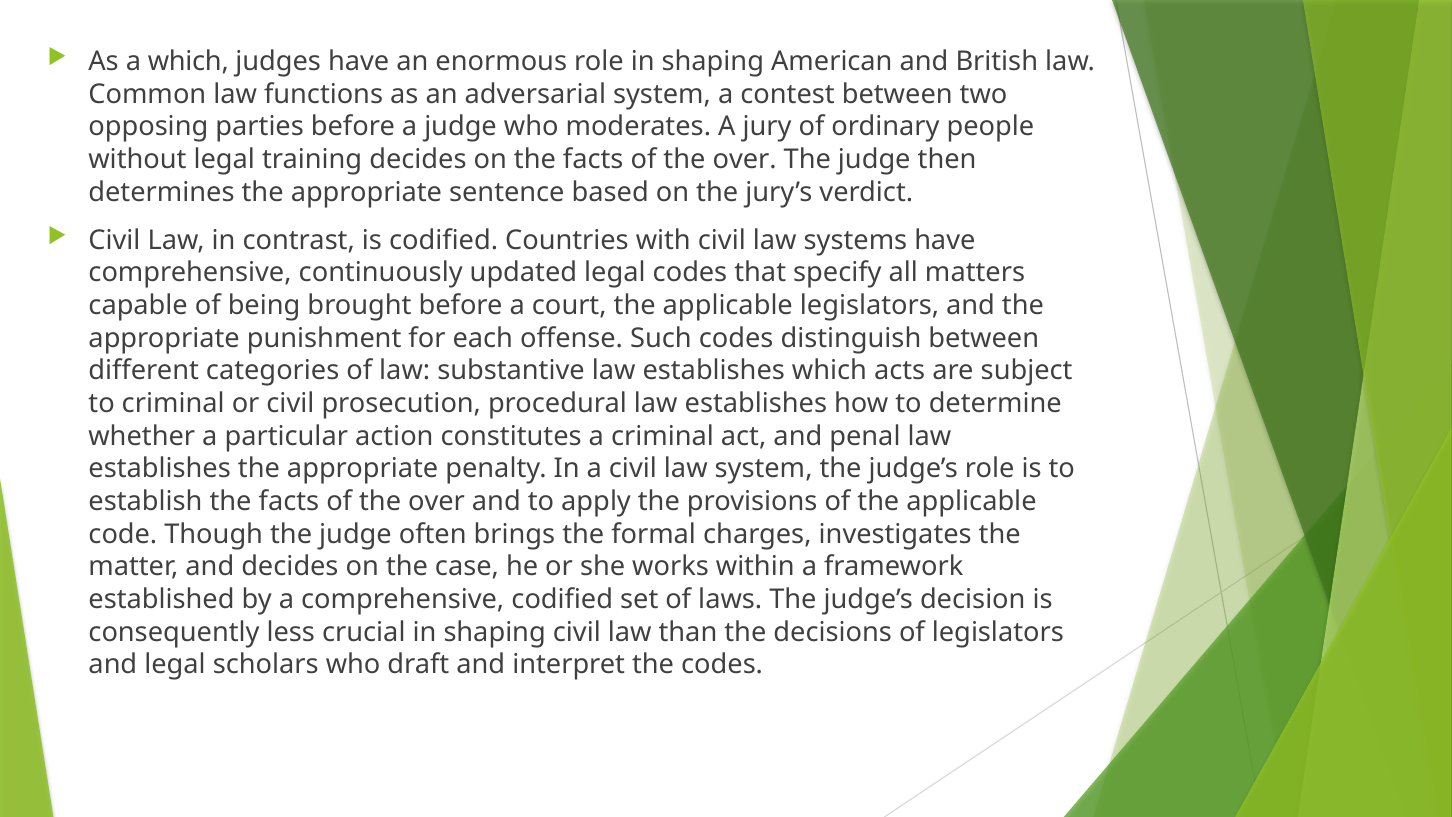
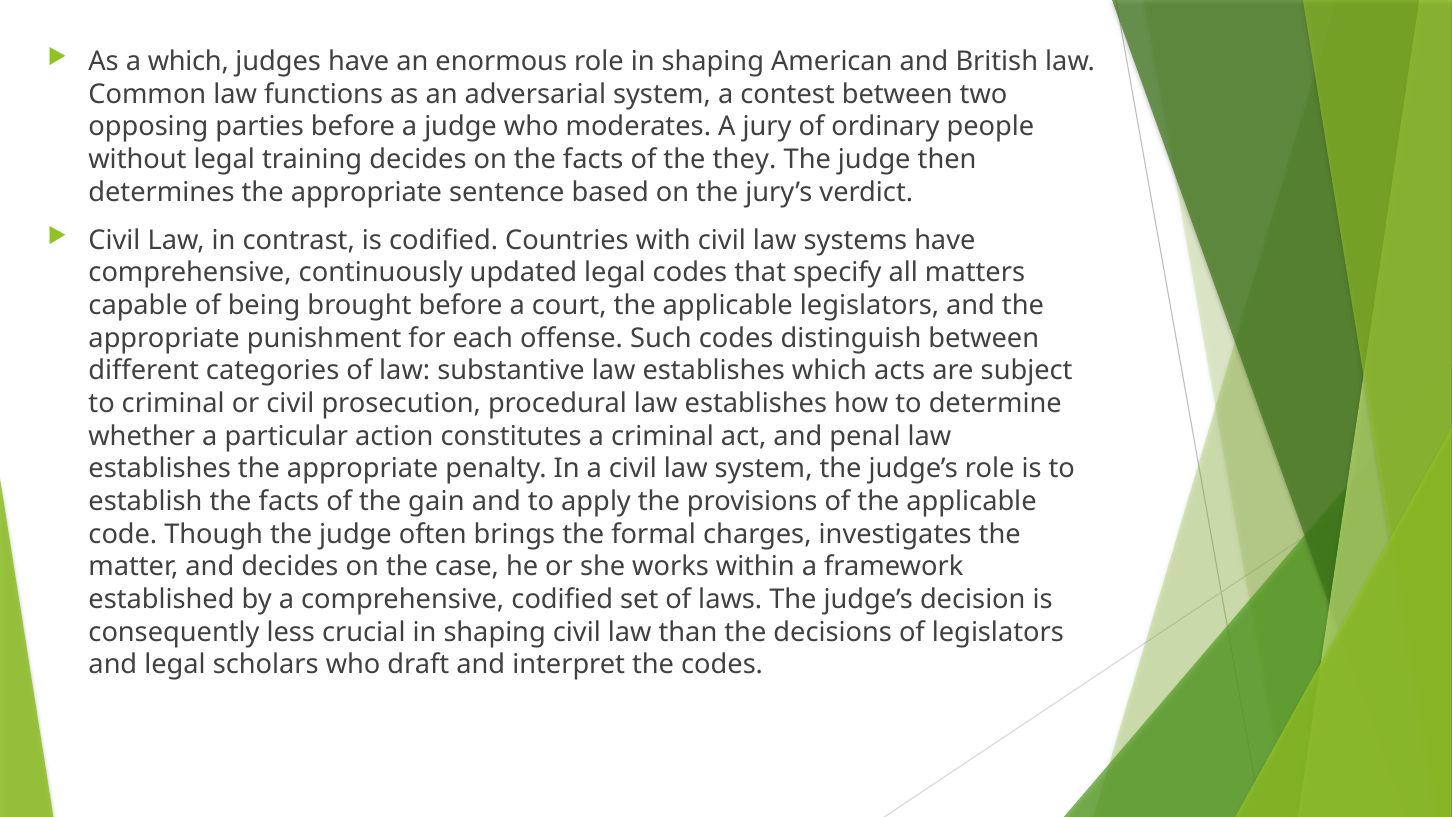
over: over -> they (745, 159)
over: over -> gain (436, 501)
